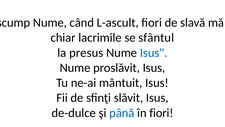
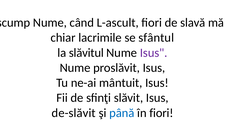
presus: presus -> slăvitul (86, 53)
Isus colour: blue -> purple (154, 53)
de-dulce: de-dulce -> de-slăvit (74, 113)
